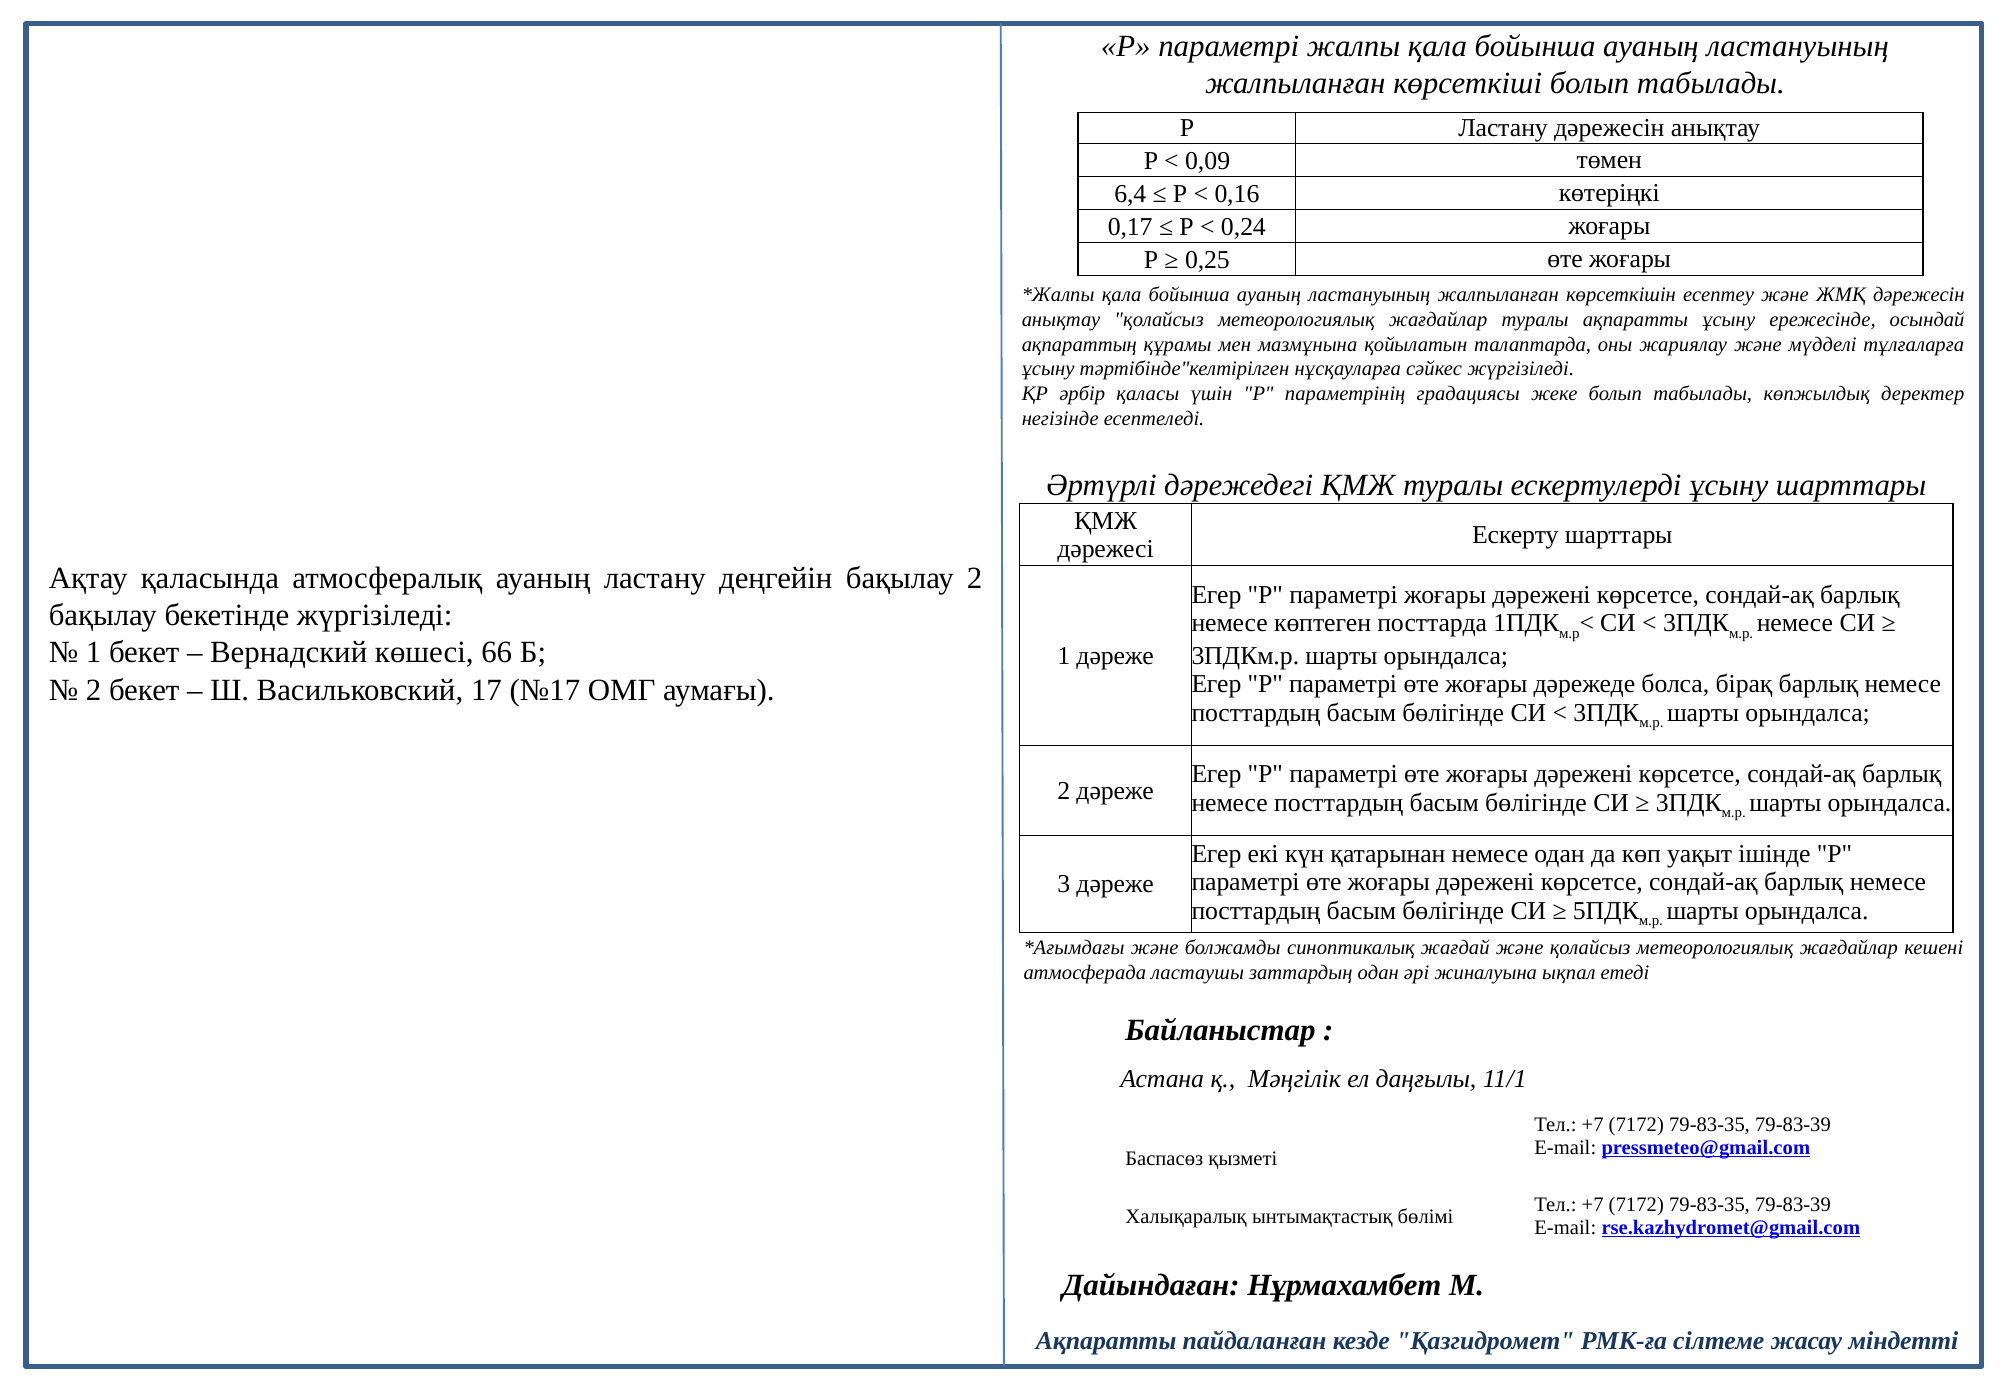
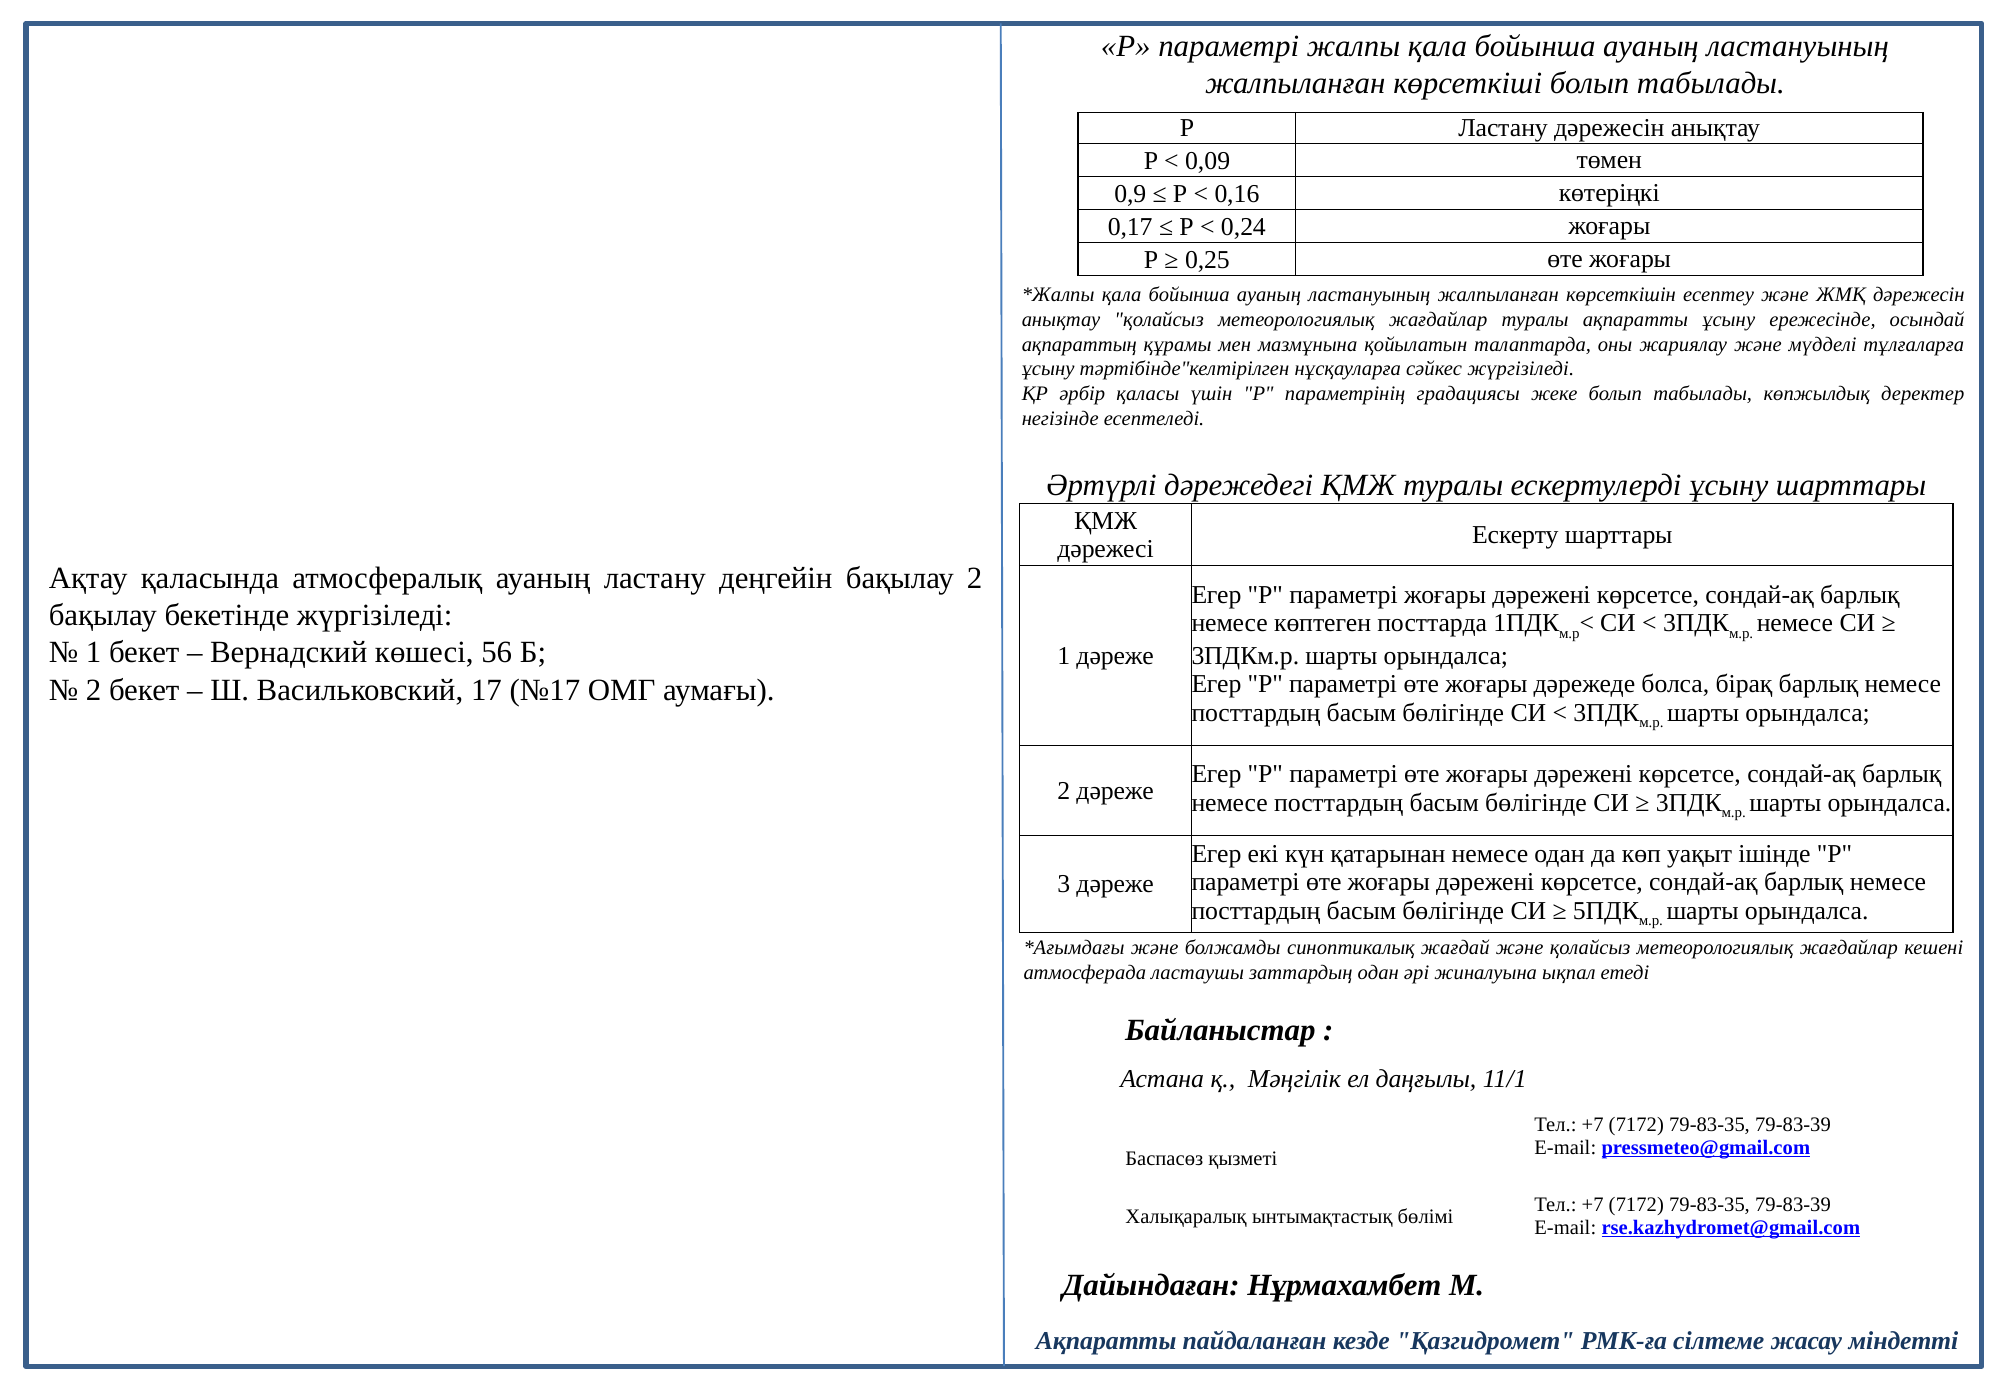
6,4: 6,4 -> 0,9 (1130, 194)
66: 66 -> 56 (497, 653)
